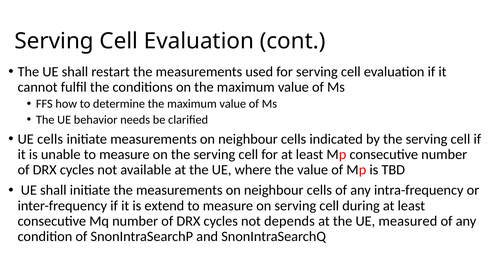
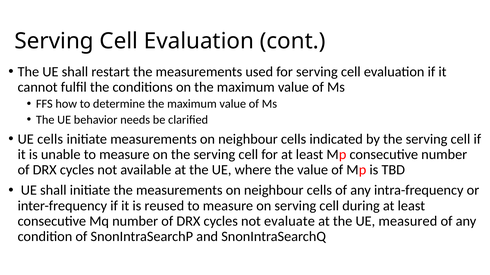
extend: extend -> reused (164, 206)
depends: depends -> evaluate (289, 222)
